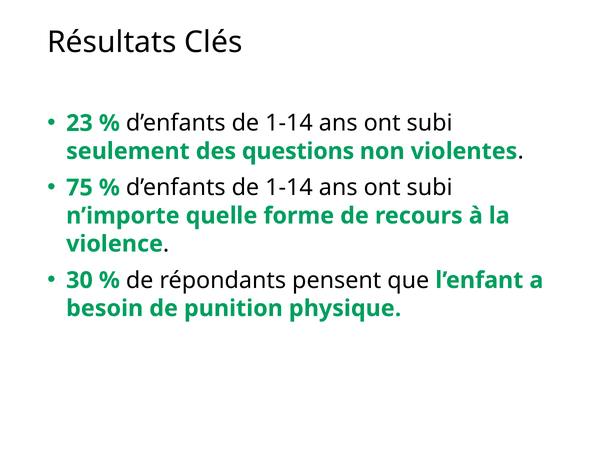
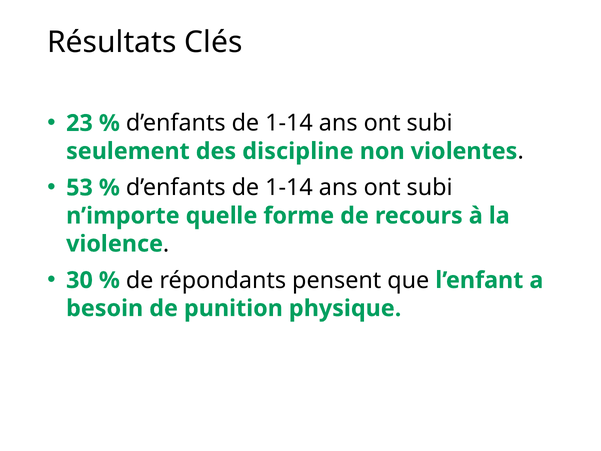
questions: questions -> discipline (298, 151)
75: 75 -> 53 (79, 188)
